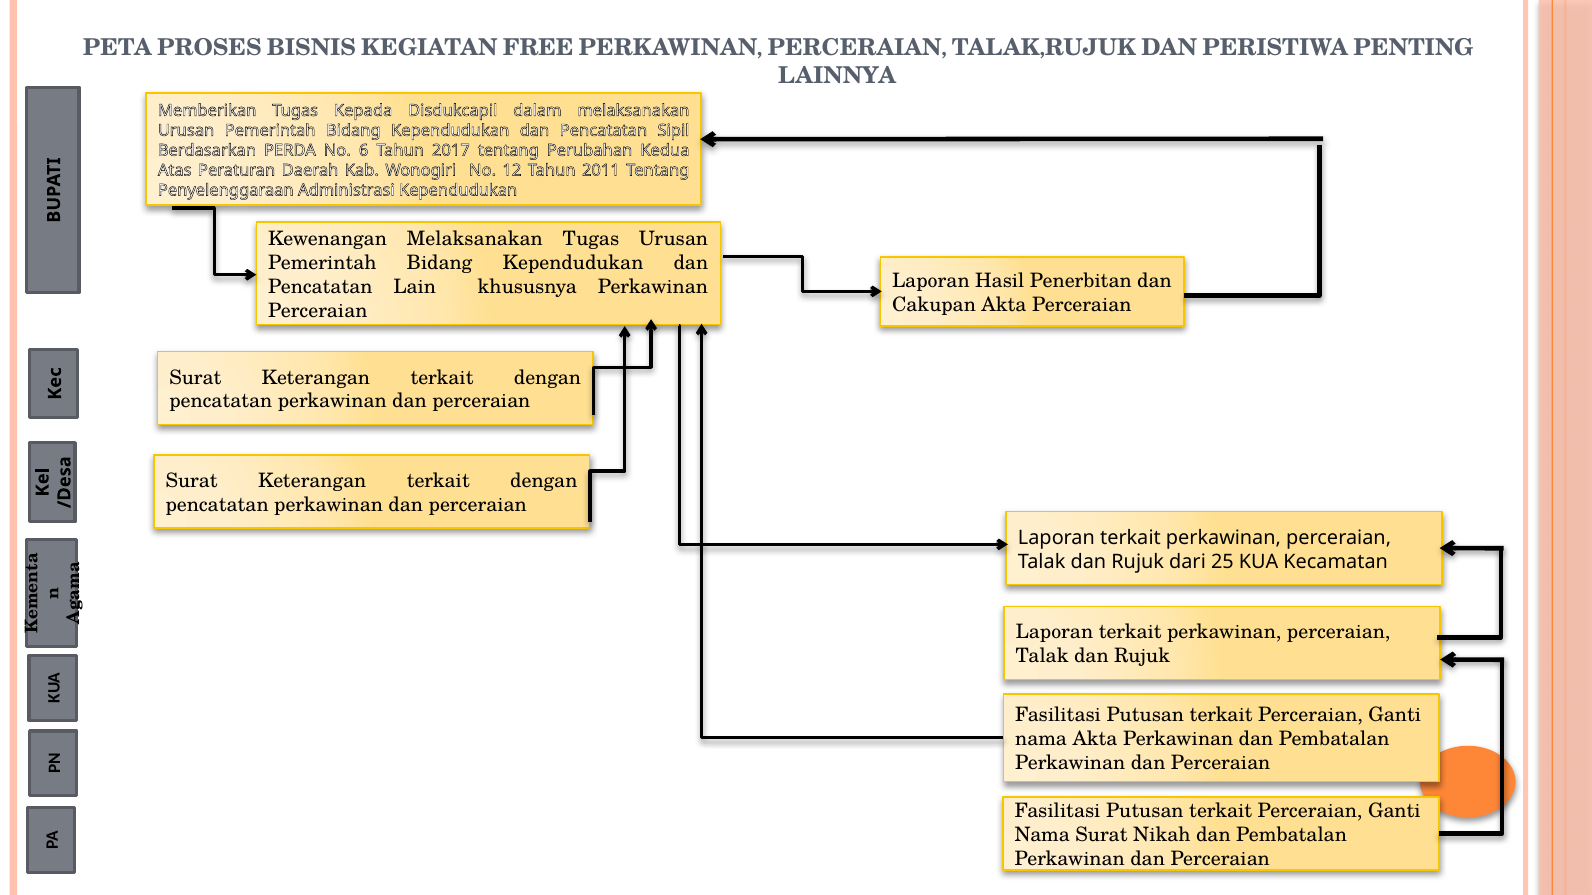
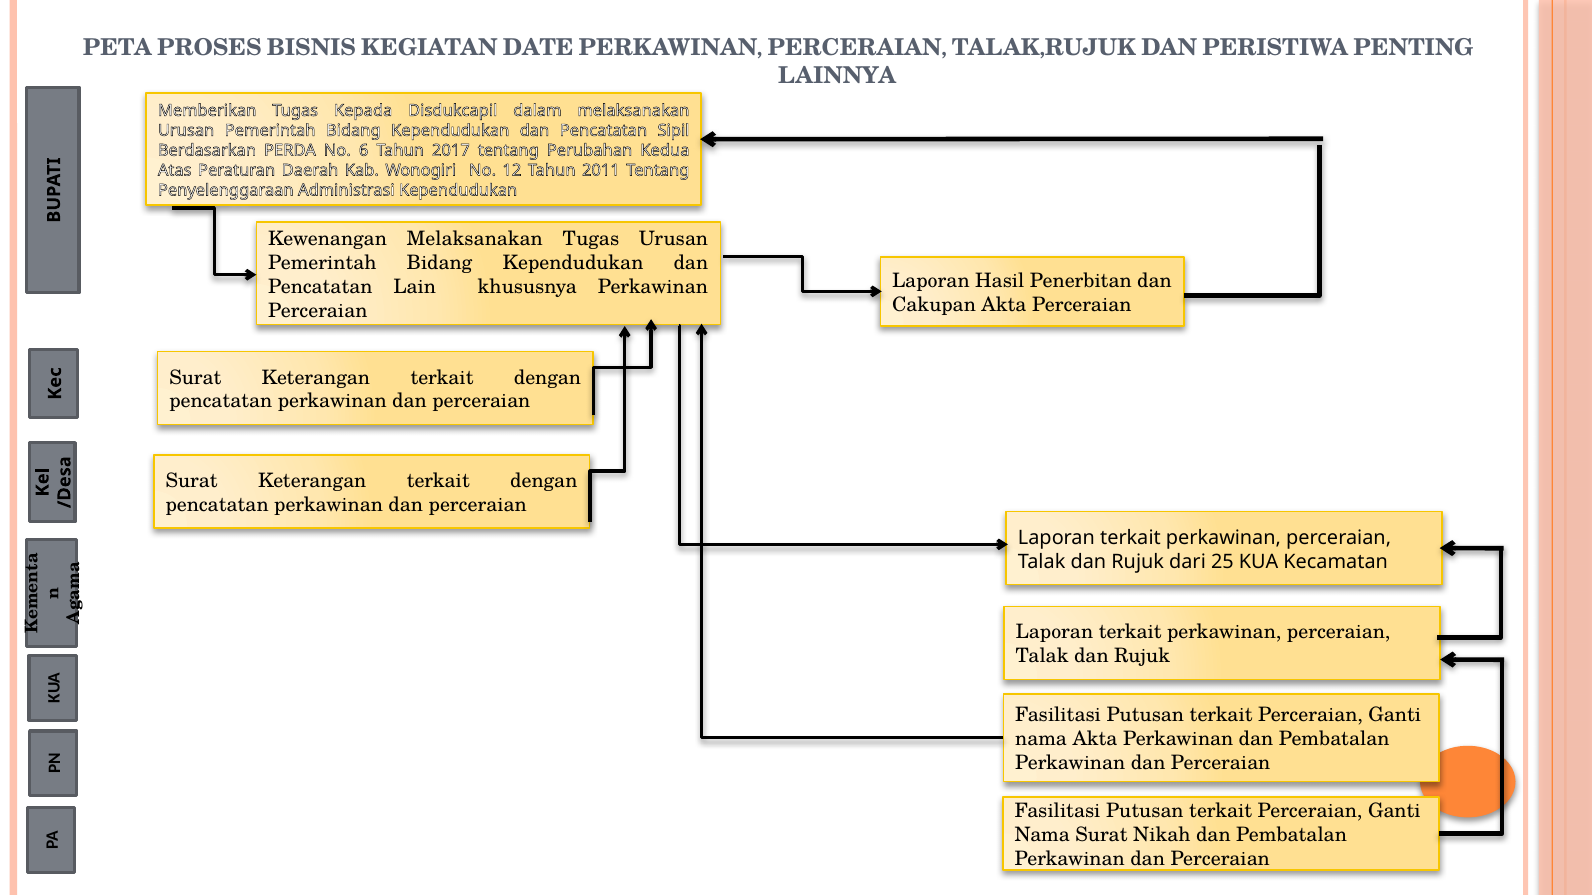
FREE: FREE -> DATE (538, 48)
